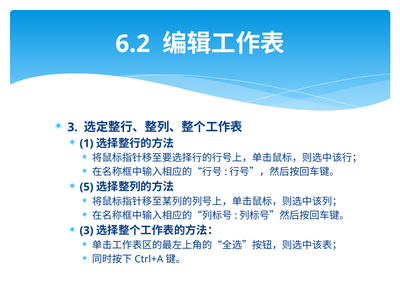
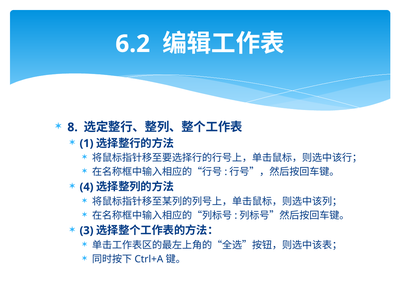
3: 3 -> 8 (73, 127)
5: 5 -> 4 (87, 187)
